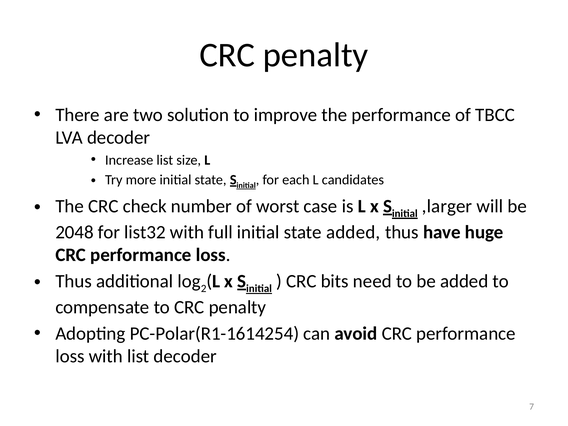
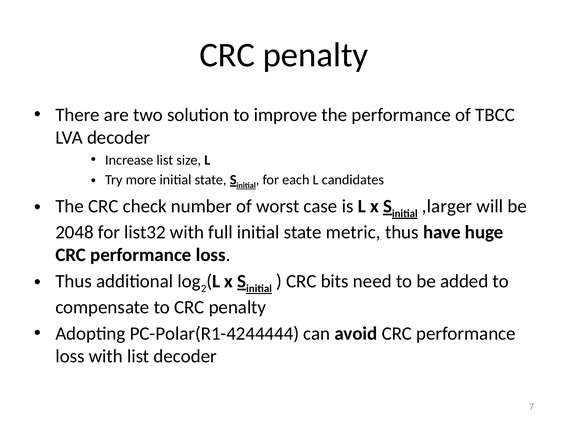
state added: added -> metric (353, 232)
PC-Polar(R1-1614254: PC-Polar(R1-1614254 -> PC-Polar(R1-4244444 (214, 334)
